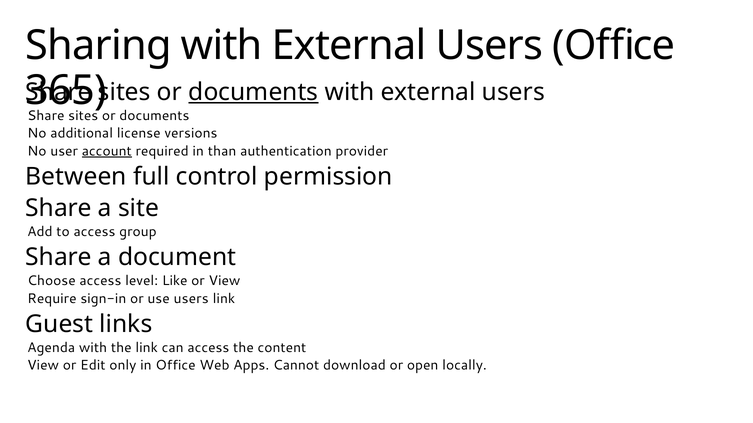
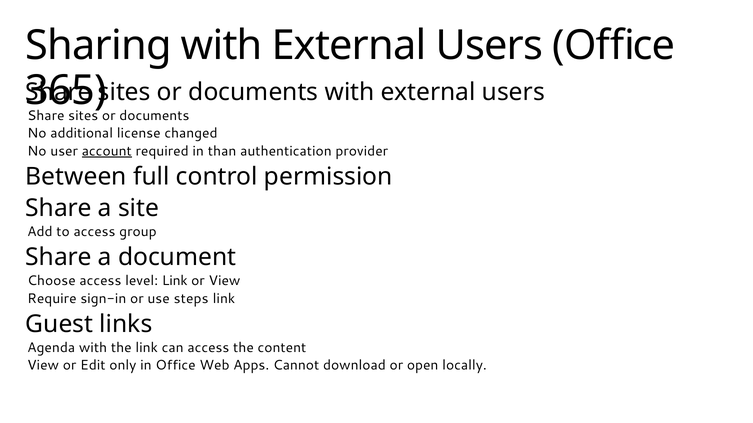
documents underline: present -> none (253, 92)
versions: versions -> changed (191, 133)
level Like: Like -> Link (175, 281)
use users: users -> steps (191, 299)
